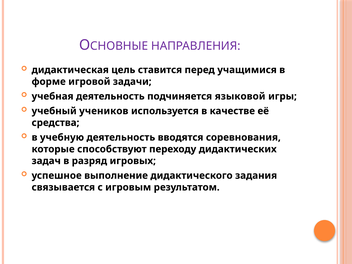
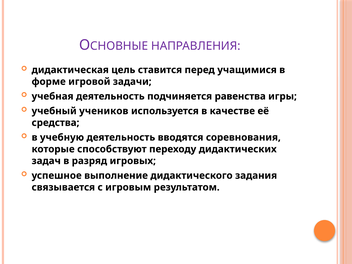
языковой: языковой -> равенства (240, 96)
